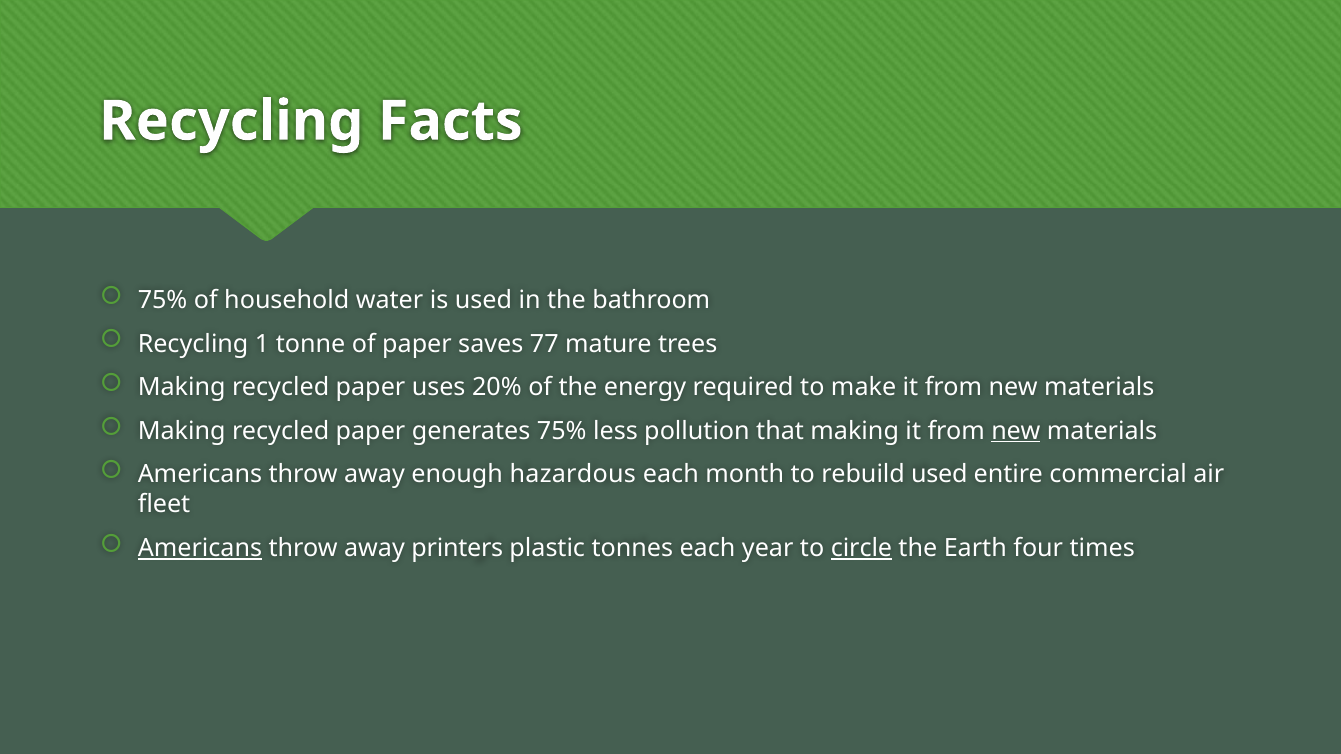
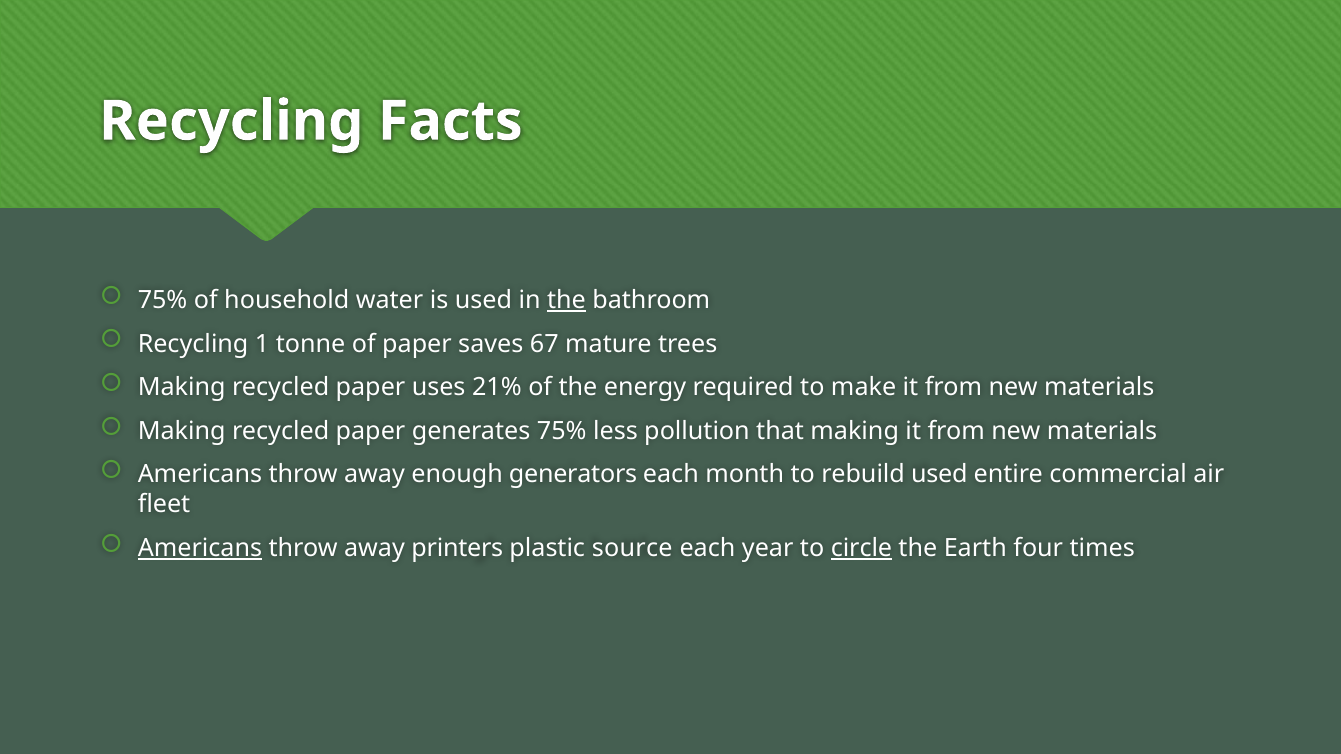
the underline: none -> present (566, 300)
77: 77 -> 67 (544, 344)
20%: 20% -> 21% (497, 387)
new underline: present -> none (1016, 431)
hazardous: hazardous -> generators (573, 475)
tonnes: tonnes -> source (632, 548)
